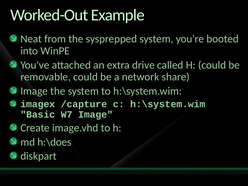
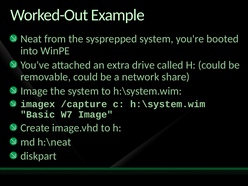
h:\does: h:\does -> h:\neat (54, 142)
